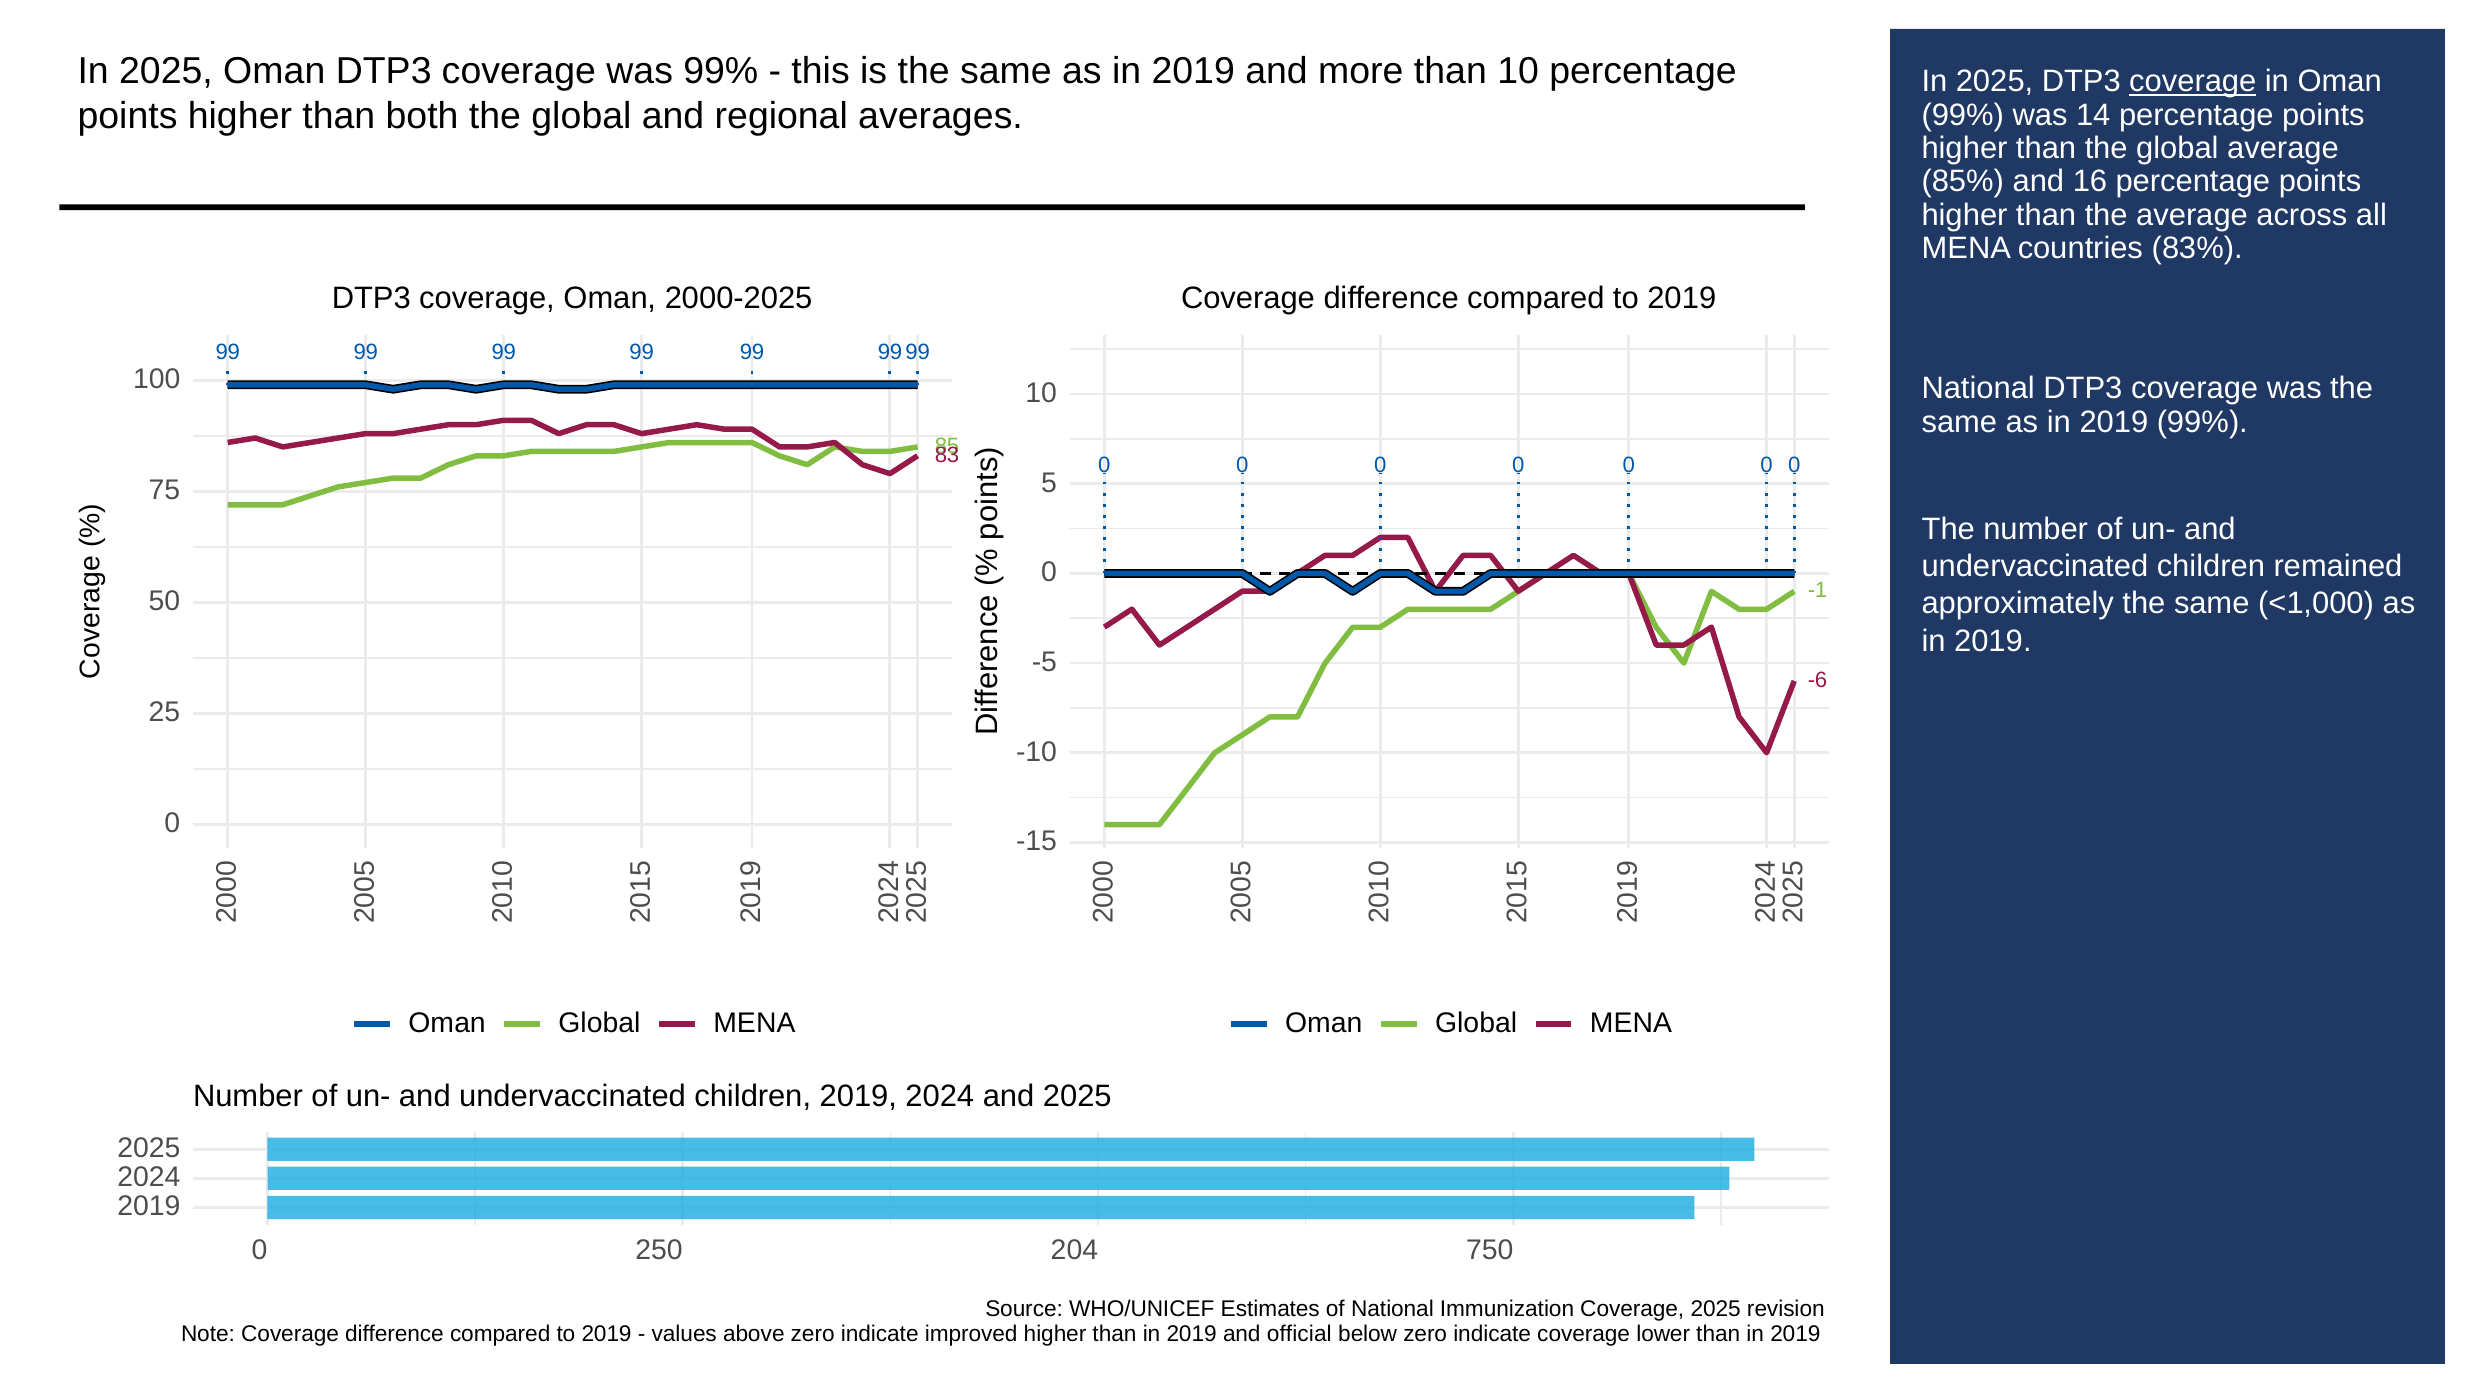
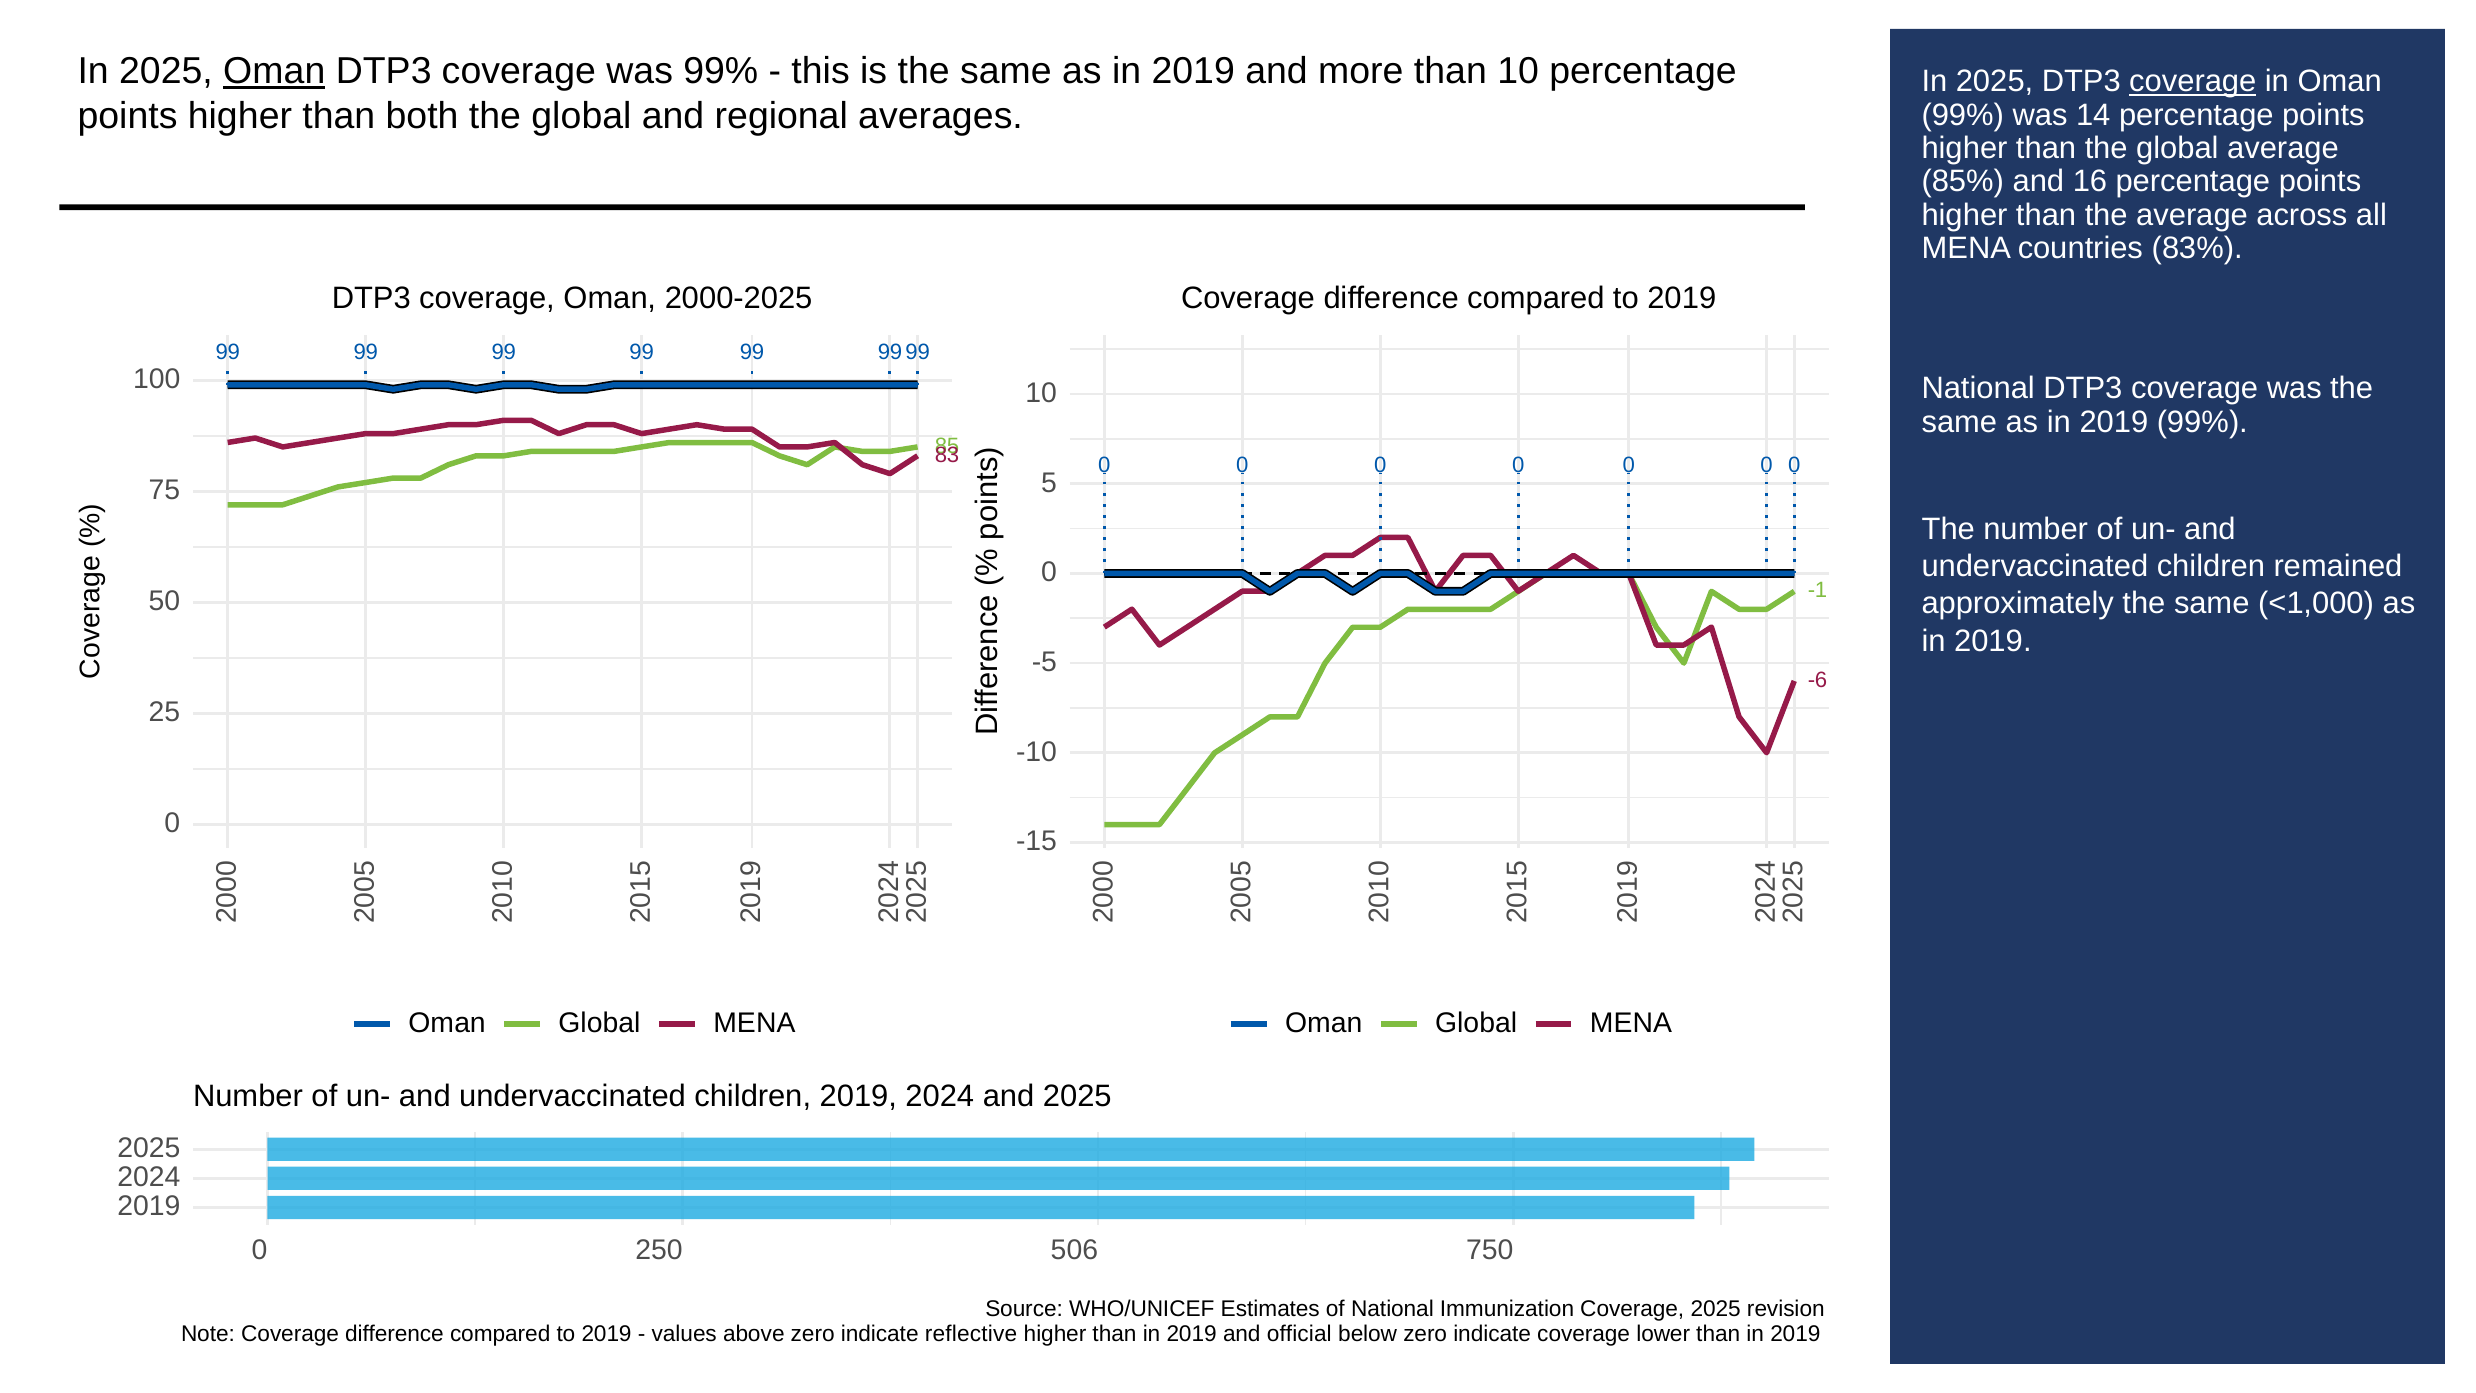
Oman underline: none -> present (274, 71)
204: 204 -> 506 (1074, 1250)
improved: improved -> reflective (971, 1333)
